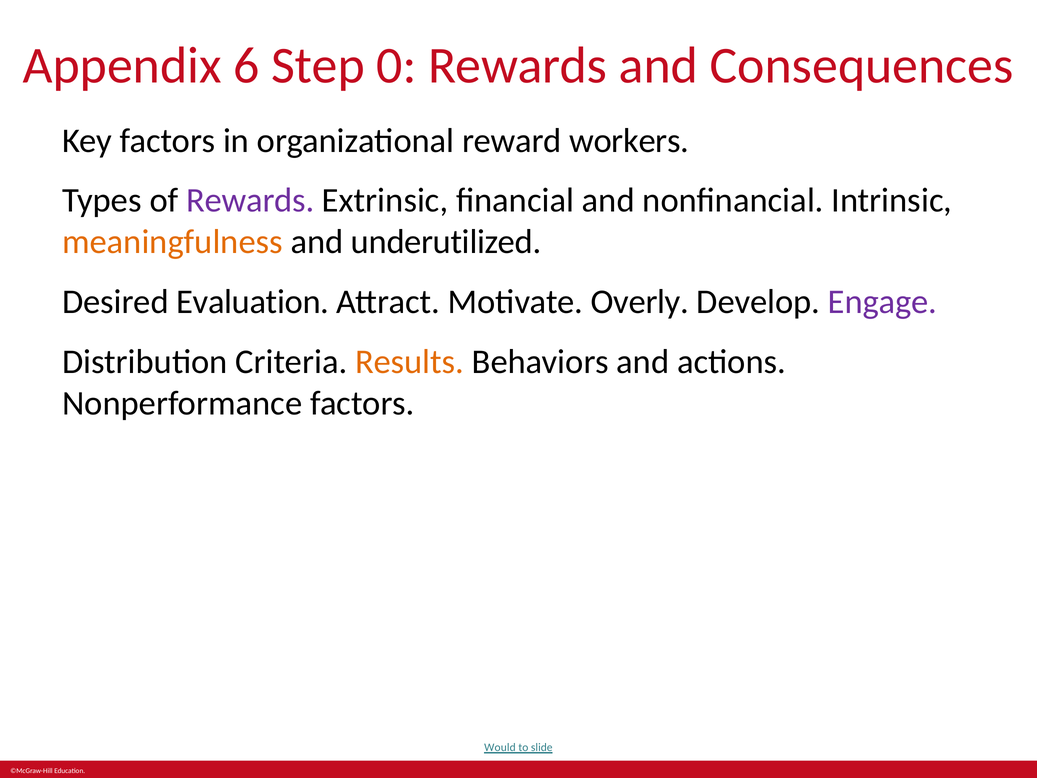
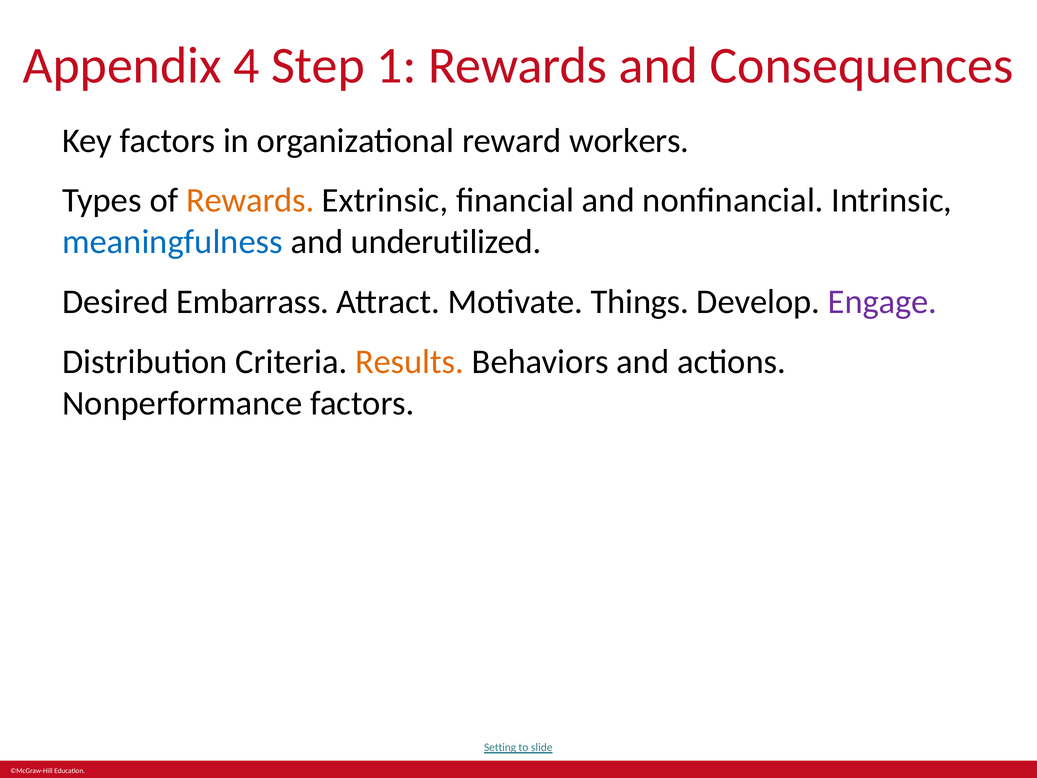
6: 6 -> 4 (246, 66)
0: 0 -> 1 (396, 66)
Rewards colour: purple -> orange (250, 201)
meaningfulness colour: orange -> blue (172, 242)
Evaluation: Evaluation -> Embarrass (253, 302)
Overly: Overly -> Things (640, 302)
Would: Would -> Setting (500, 747)
